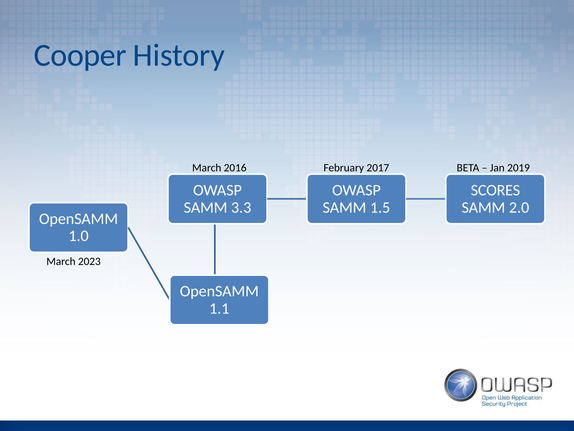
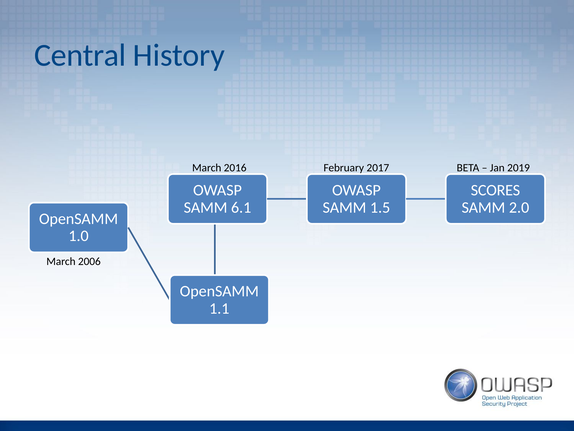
Cooper: Cooper -> Central (80, 55)
3.3: 3.3 -> 6.1 (241, 207)
2023: 2023 -> 2006 (89, 261)
